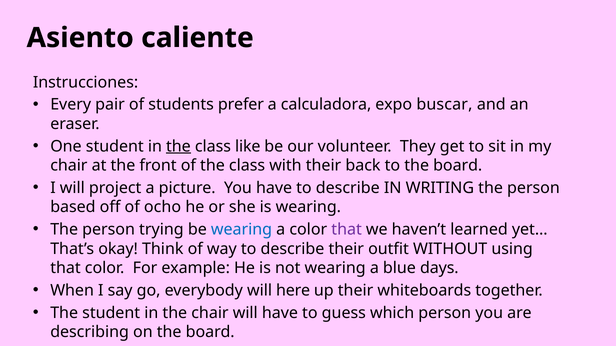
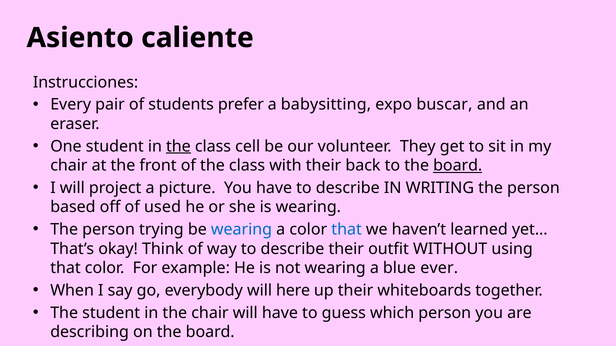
calculadora: calculadora -> babysitting (326, 105)
like: like -> cell (248, 146)
board underline: none -> present (458, 166)
ocho: ocho -> used (162, 207)
that colour: purple -> blue (347, 230)
days: days -> ever (439, 268)
